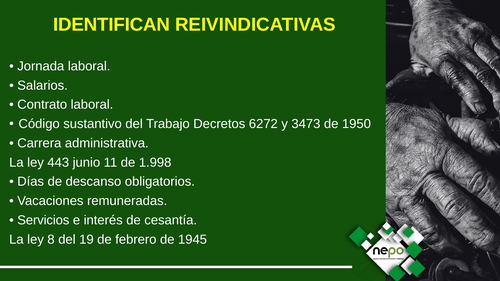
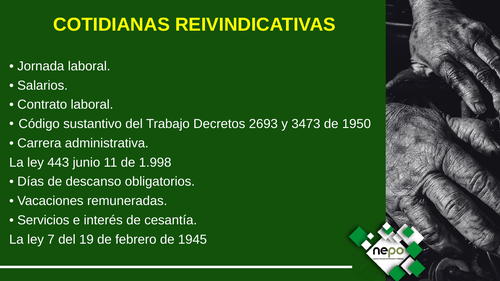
IDENTIFICAN: IDENTIFICAN -> COTIDIANAS (112, 25)
6272: 6272 -> 2693 (263, 124)
8: 8 -> 7 (51, 240)
